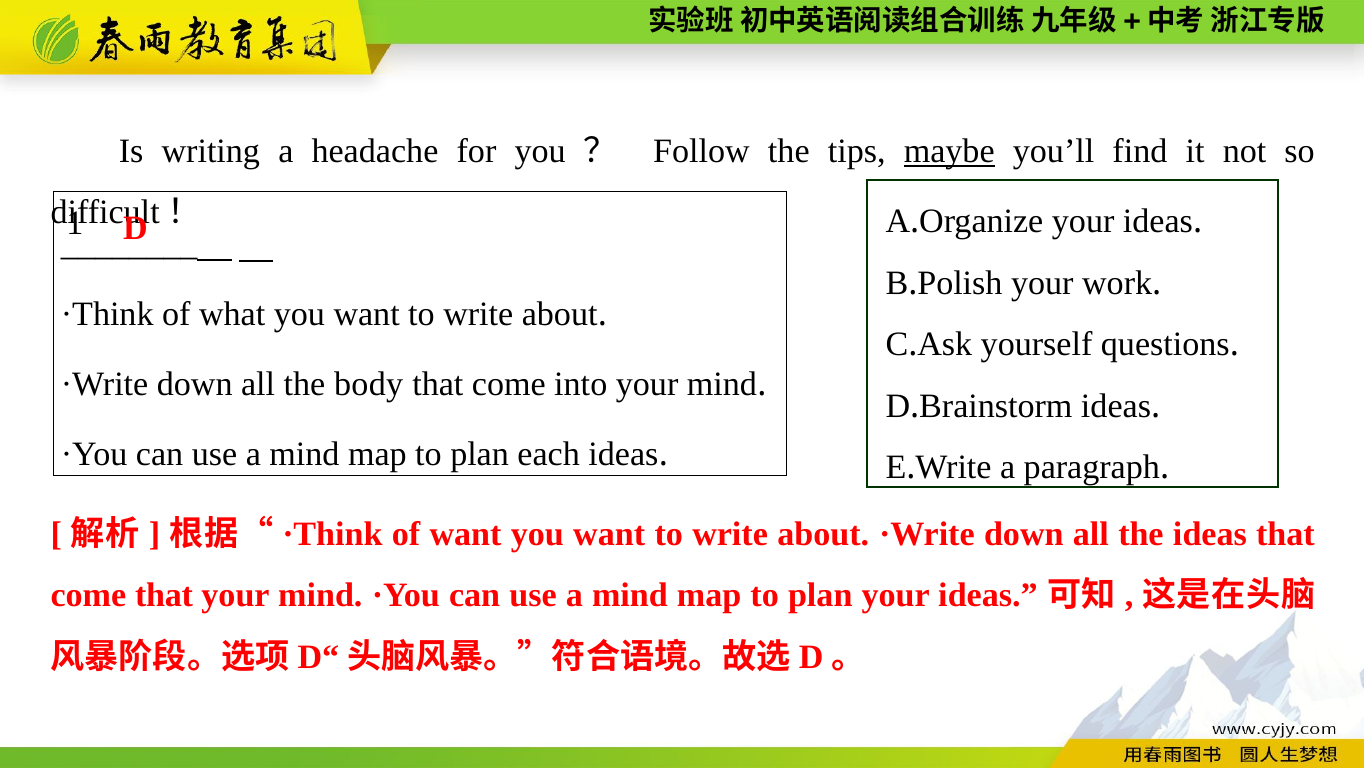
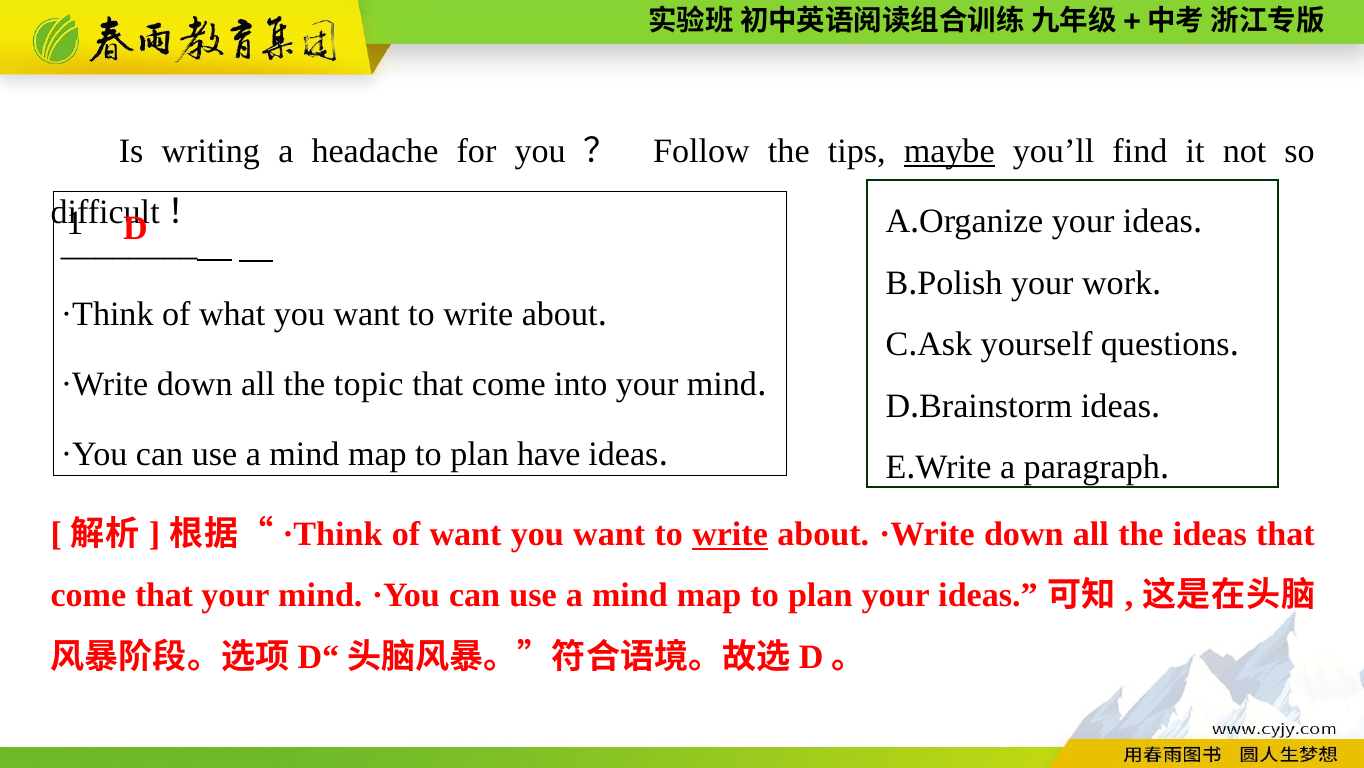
body: body -> topic (369, 384)
each: each -> have (549, 454)
write underline: none -> present (730, 534)
